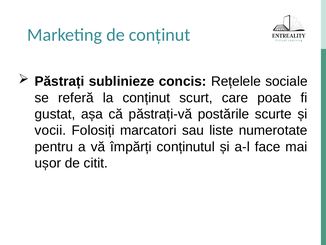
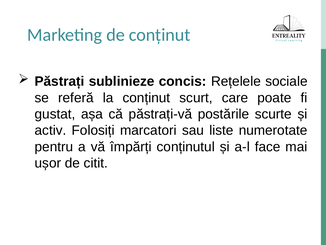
vocii: vocii -> activ (50, 130)
